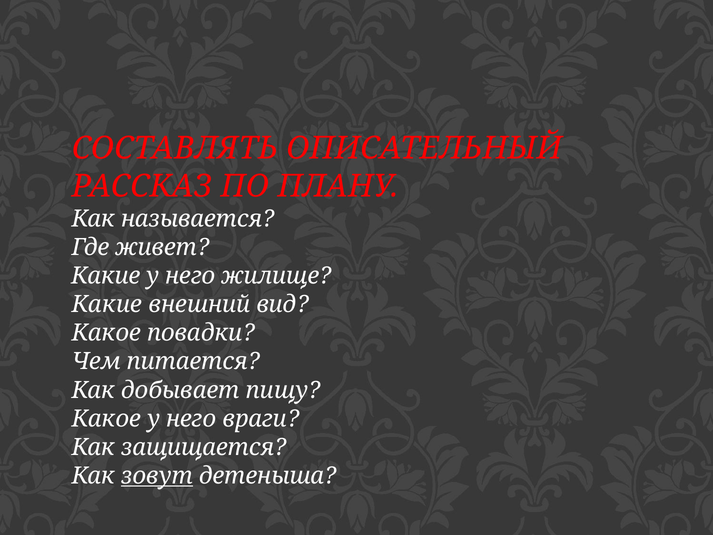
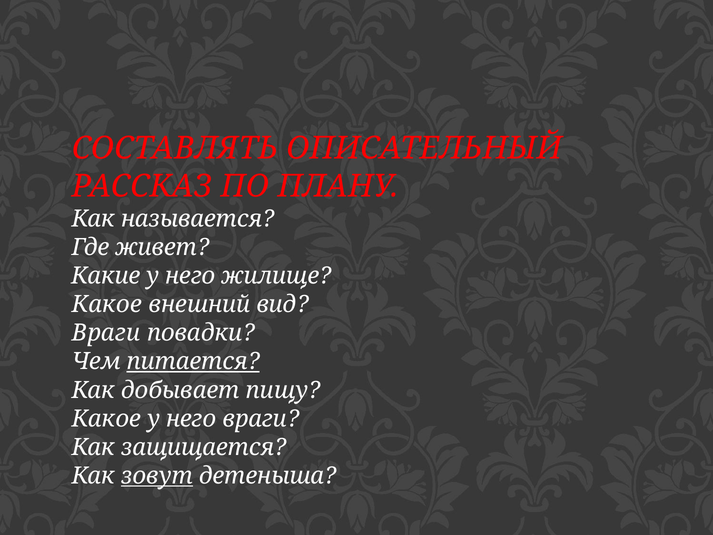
Какие: Какие -> Какое (107, 304)
Какое: Какое -> Враги (106, 333)
питается underline: none -> present (193, 361)
